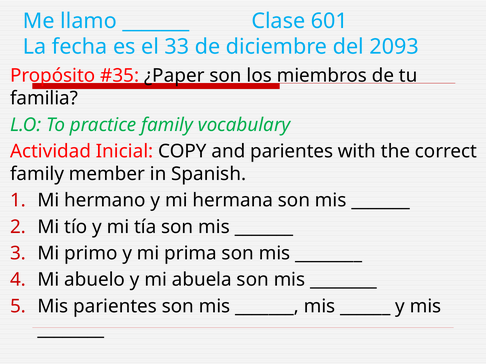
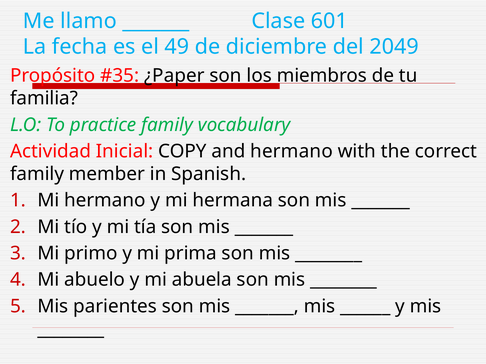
33: 33 -> 49 (177, 47)
2093: 2093 -> 2049 (394, 47)
and parientes: parientes -> hermano (292, 152)
